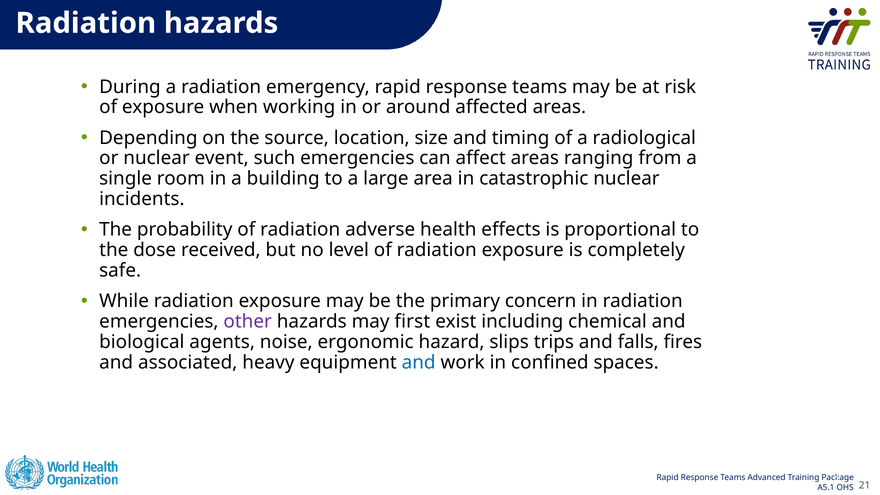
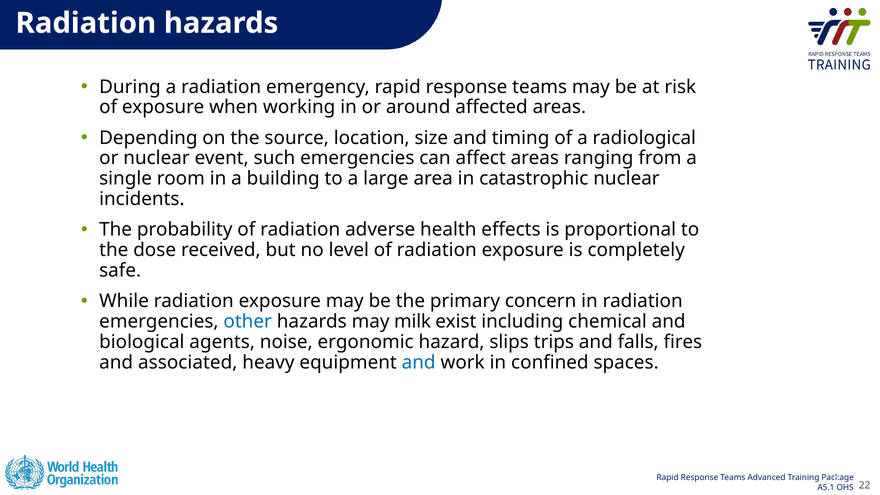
other colour: purple -> blue (248, 322)
first: first -> milk (413, 322)
21: 21 -> 22 (865, 485)
